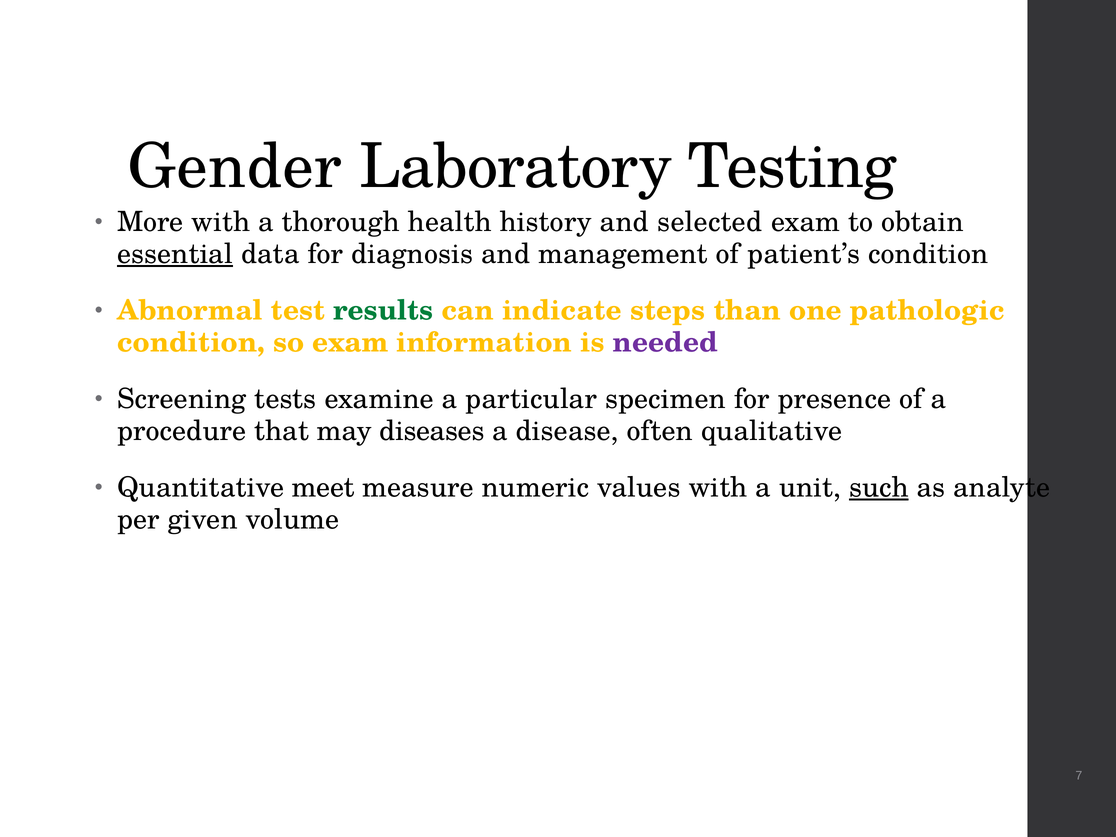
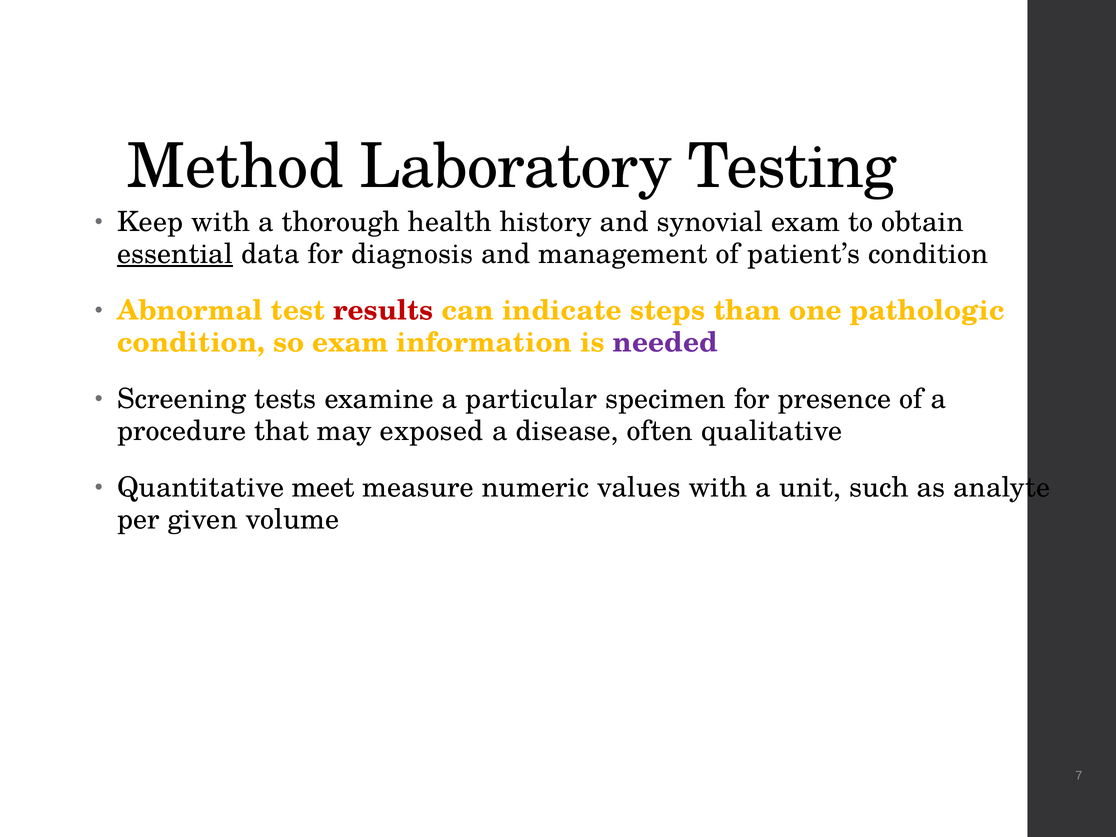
Gender: Gender -> Method (235, 167)
More: More -> Keep (150, 222)
selected: selected -> synovial (710, 222)
results colour: green -> red (383, 311)
diseases: diseases -> exposed (432, 431)
such underline: present -> none (879, 488)
